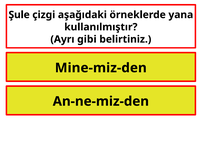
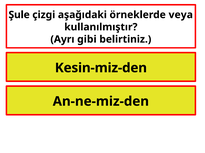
yana: yana -> veya (181, 15)
Mine-miz-den: Mine-miz-den -> Kesin-miz-den (101, 68)
